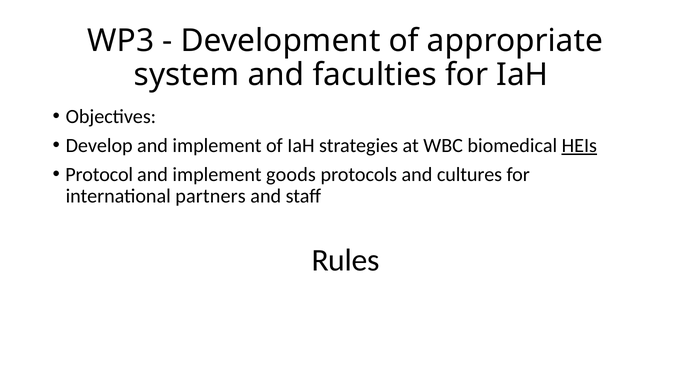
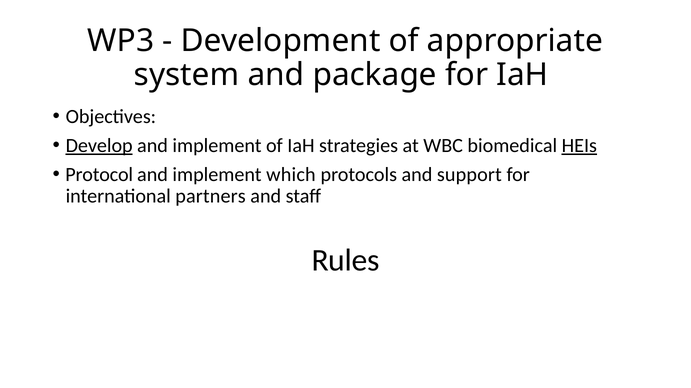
faculties: faculties -> package (375, 75)
Develop underline: none -> present (99, 146)
goods: goods -> which (291, 175)
cultures: cultures -> support (469, 175)
